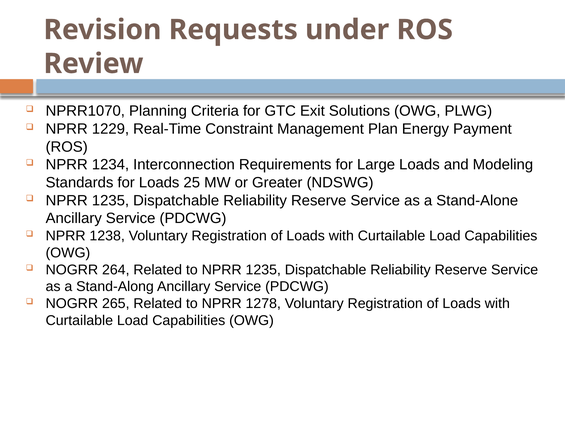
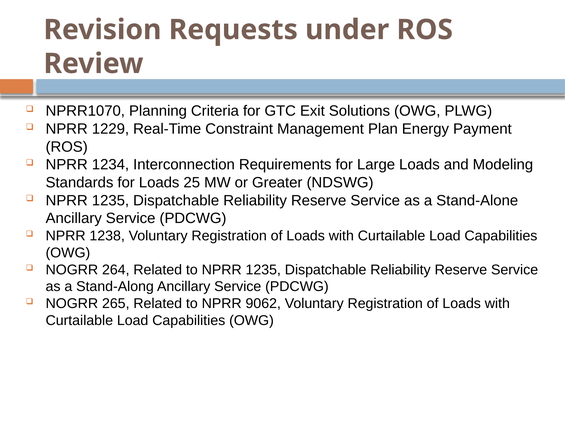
1278: 1278 -> 9062 (263, 303)
